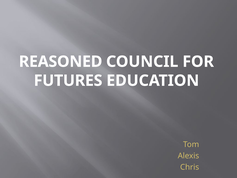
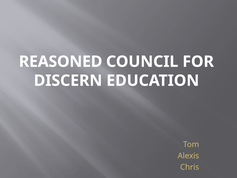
FUTURES: FUTURES -> DISCERN (68, 80)
